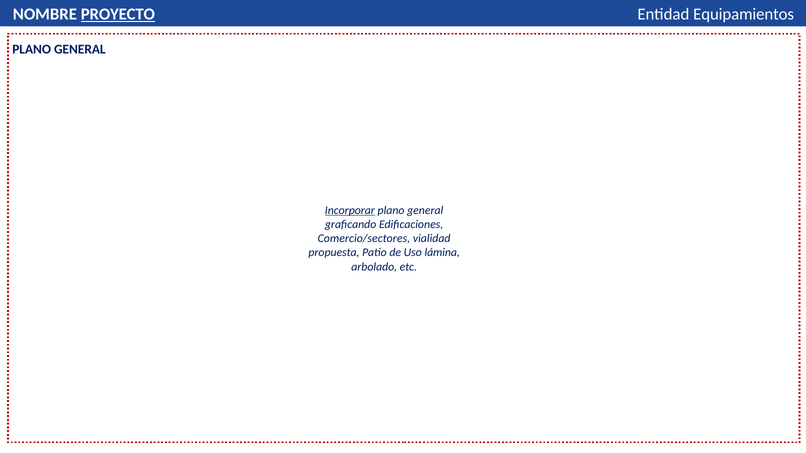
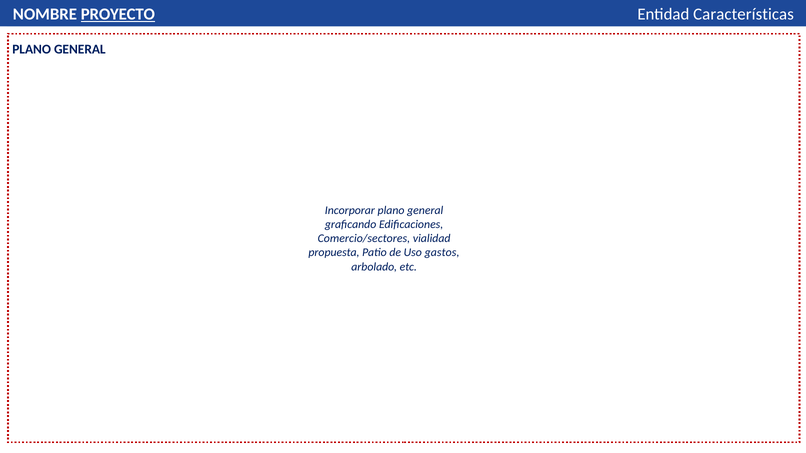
Equipamientos: Equipamientos -> Características (744, 14)
Incorporar underline: present -> none (350, 210)
lámina: lámina -> gastos (442, 253)
